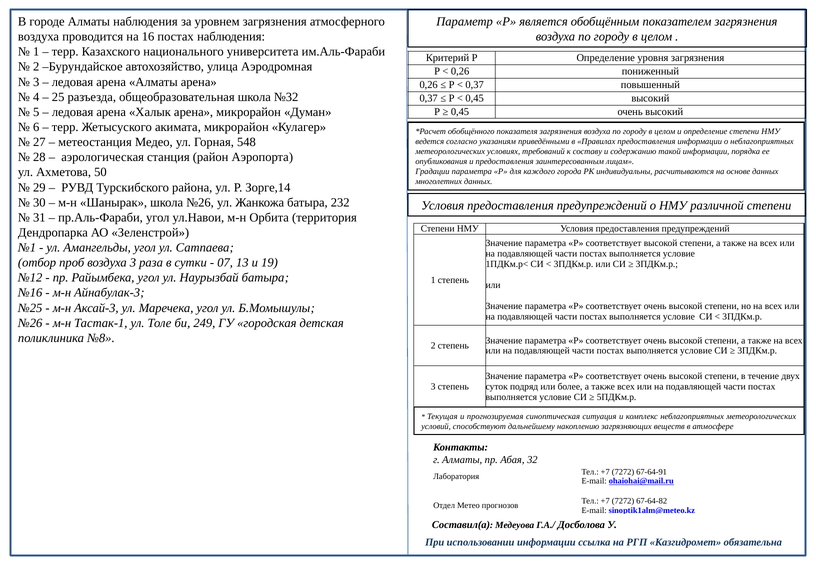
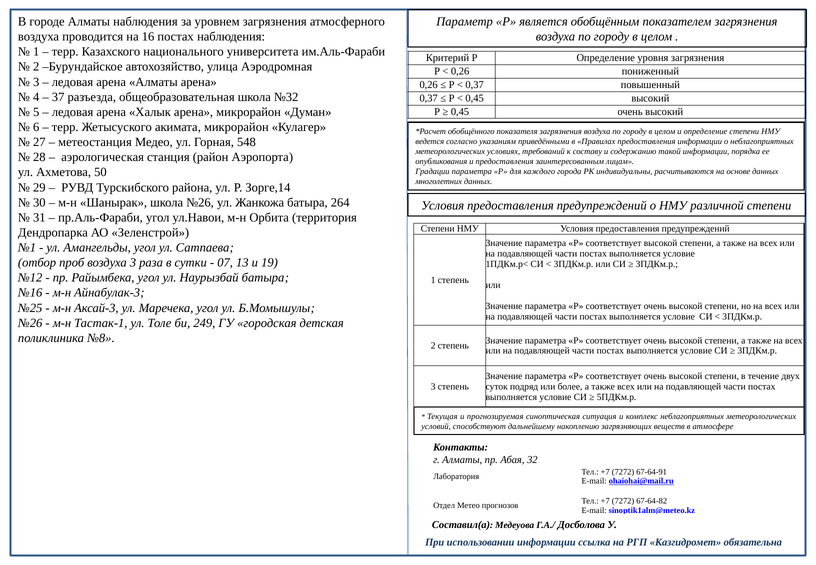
25: 25 -> 37 (58, 97)
232: 232 -> 264 (340, 202)
